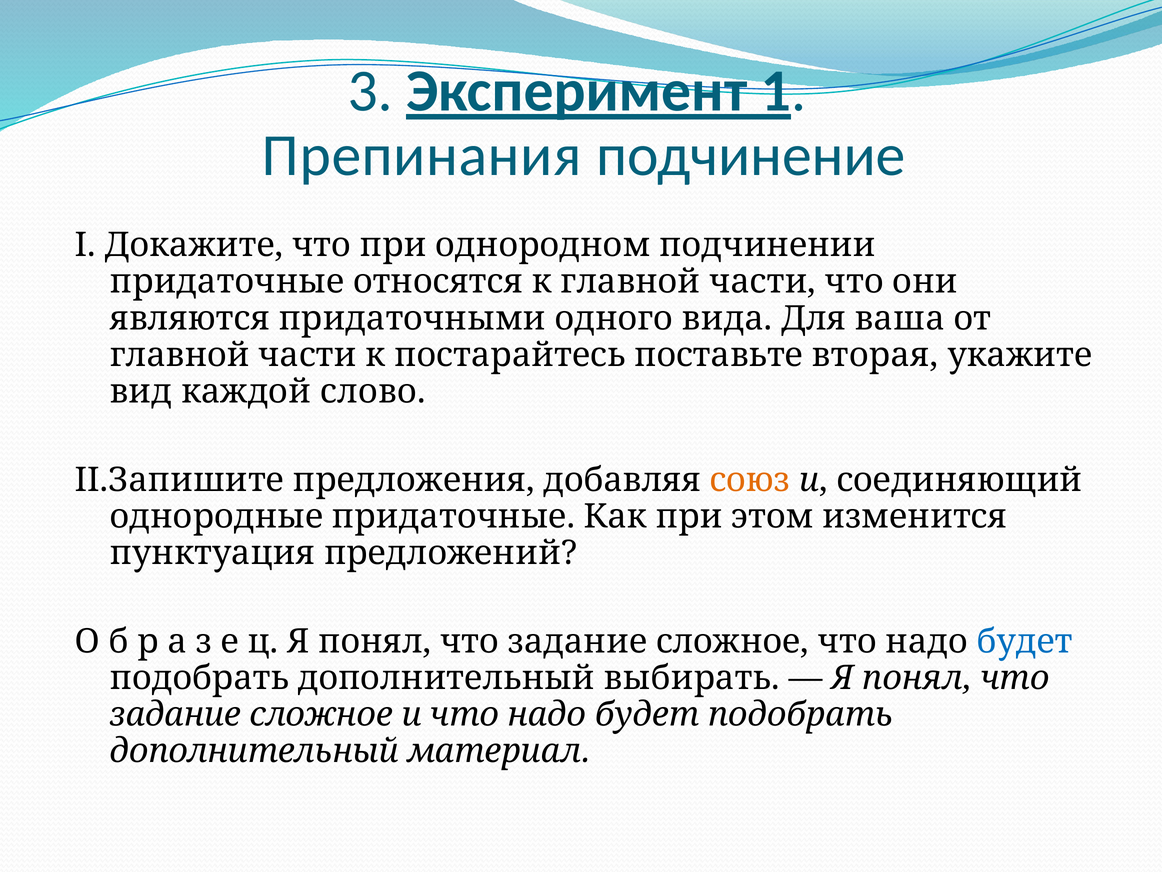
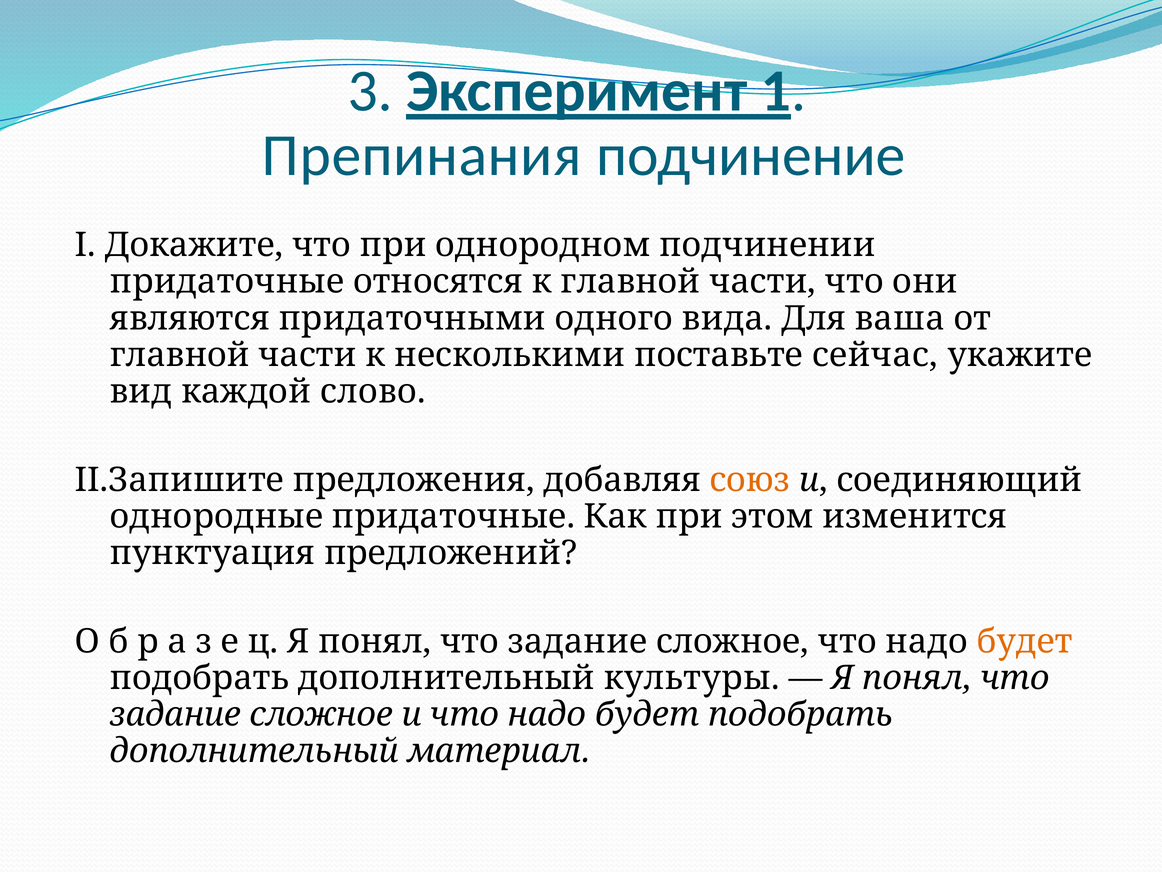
постарайтесь: постарайтесь -> несколькими (510, 355)
вторая: вторая -> сейчас (875, 355)
будет colour: blue -> orange (1025, 641)
выбирать: выбирать -> культуры (692, 678)
